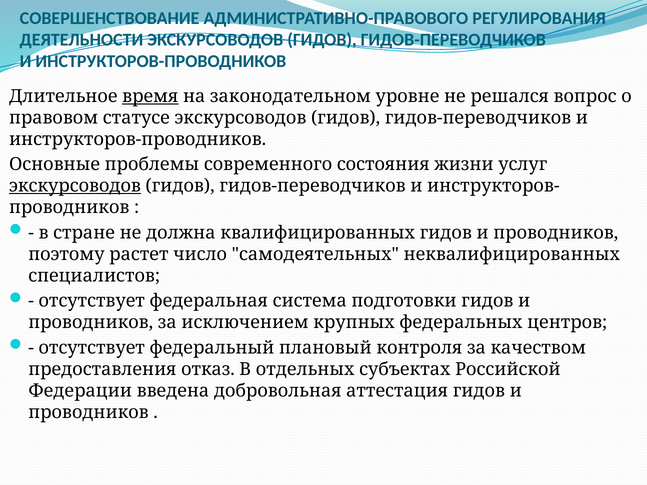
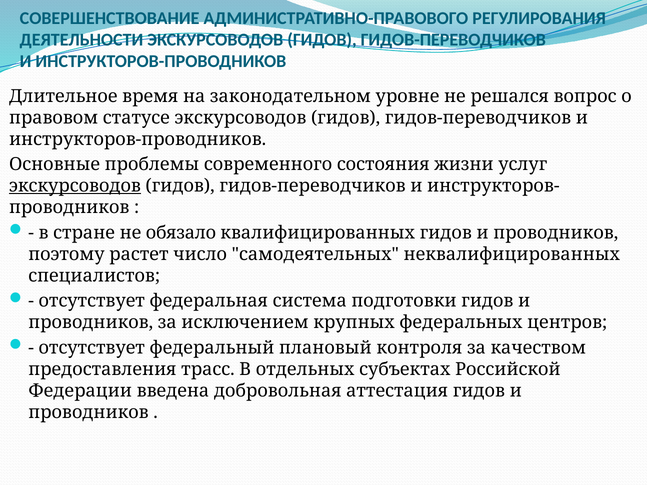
время underline: present -> none (150, 96)
должна: должна -> обязало (181, 233)
отказ: отказ -> трасс (208, 369)
